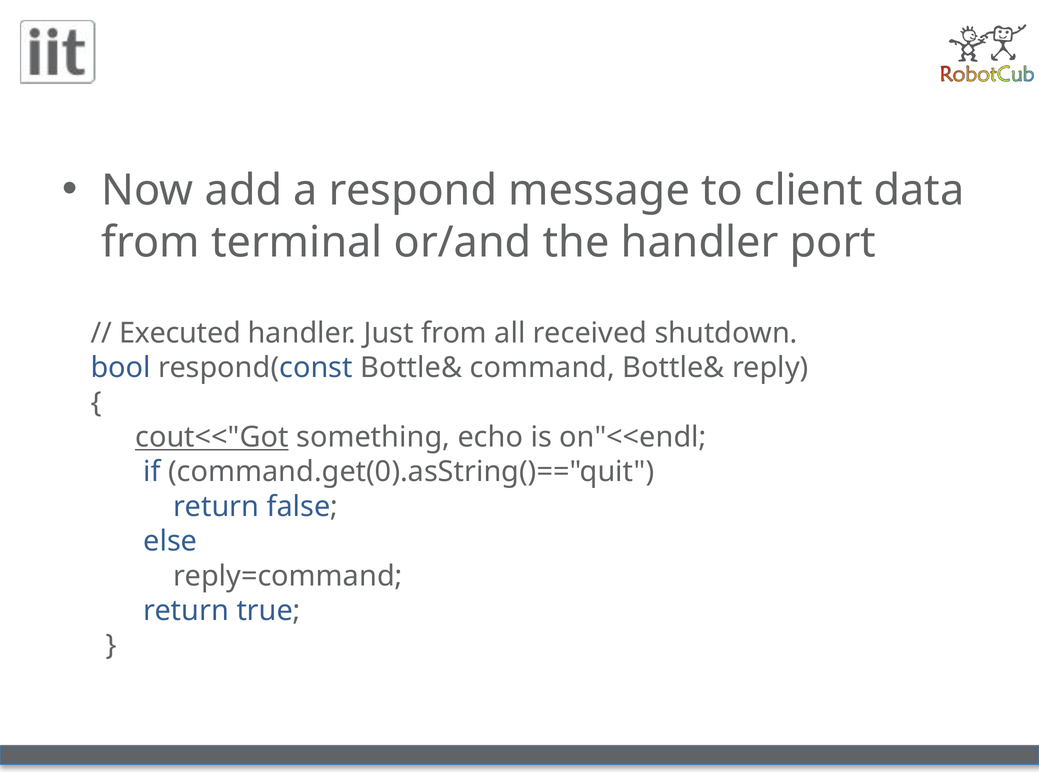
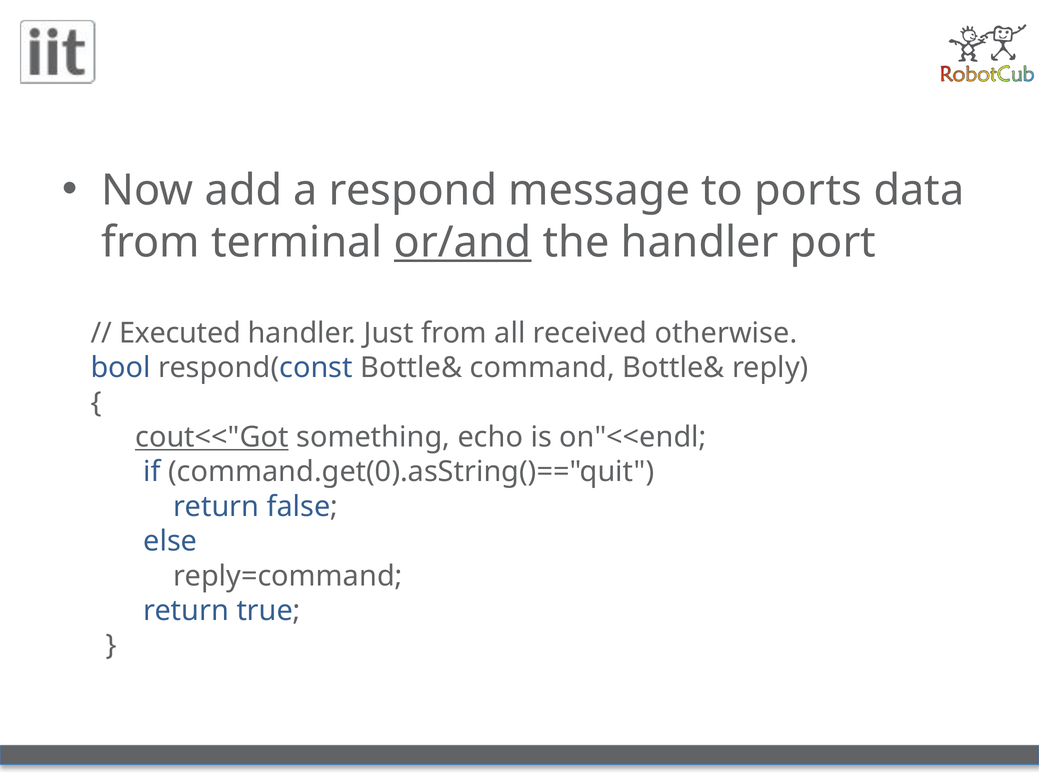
client: client -> ports (808, 190)
or/and underline: none -> present (463, 242)
shutdown: shutdown -> otherwise (726, 333)
